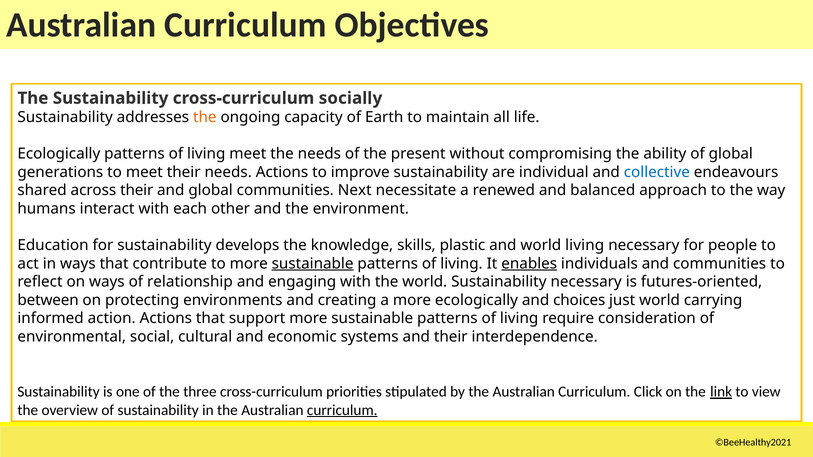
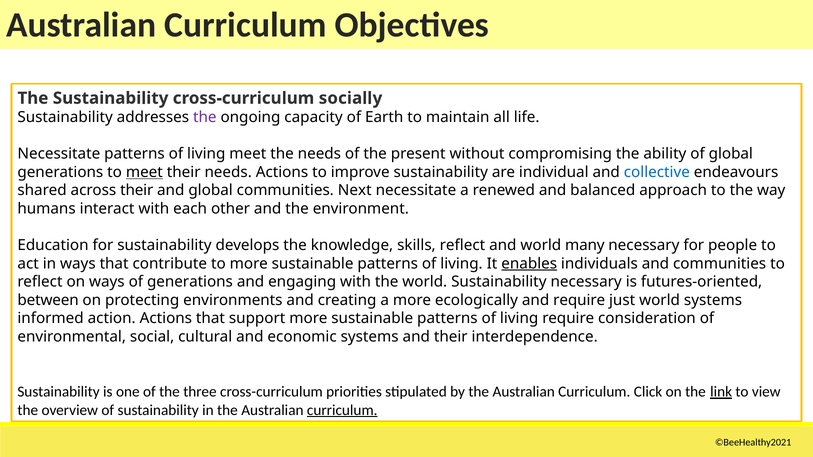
the colour: orange -> purple (205, 117)
Ecologically: Ecologically -> Necessitate (59, 154)
meet underline: none -> present (144, 172)
skills plastic: plastic -> reflect (462, 245)
world living: living -> many (585, 245)
sustainable underline: present -> none (313, 264)
of relationship: relationship -> generations (190, 282)
and choices: choices -> require (579, 300)
world carrying: carrying -> systems (713, 300)
